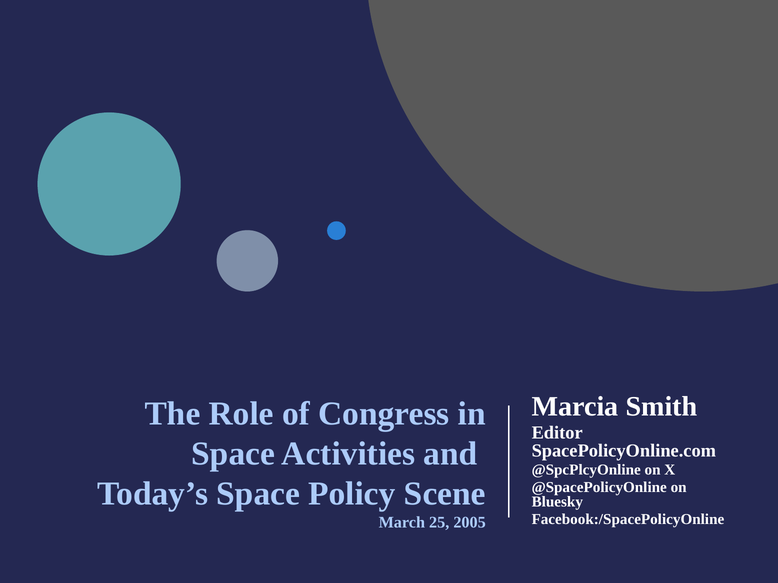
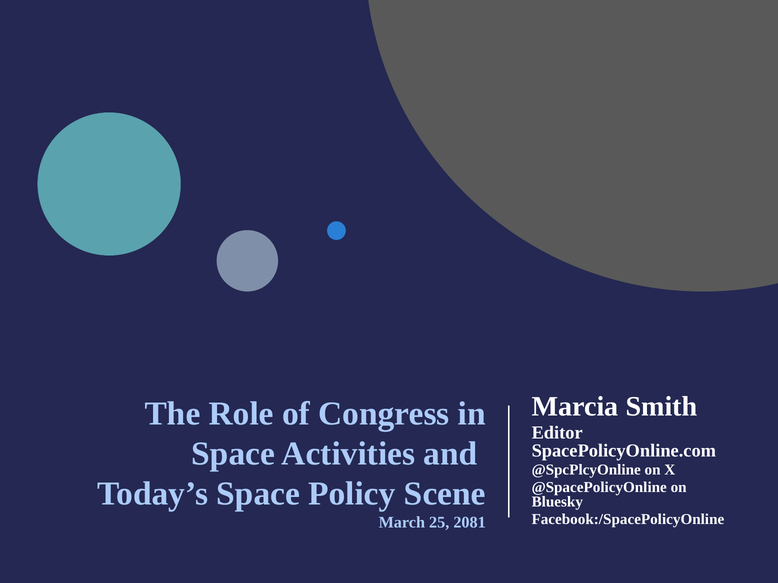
2005: 2005 -> 2081 (470, 523)
